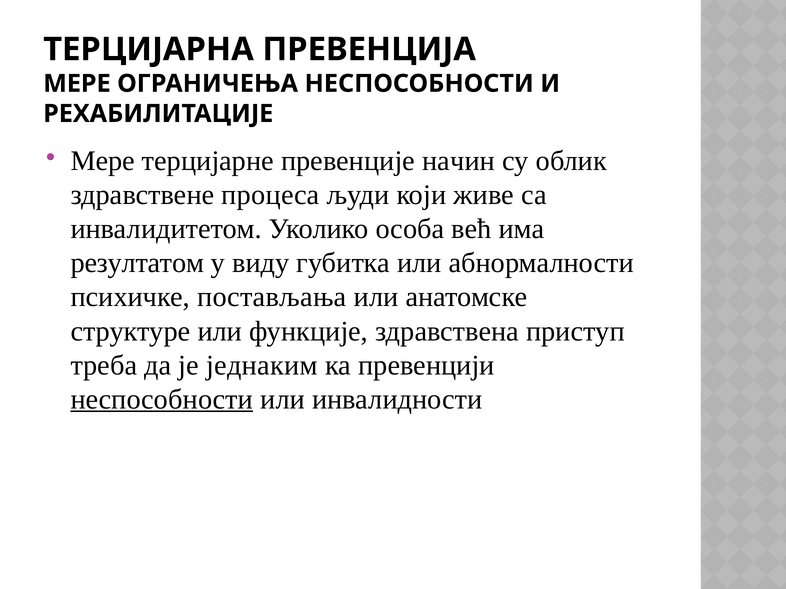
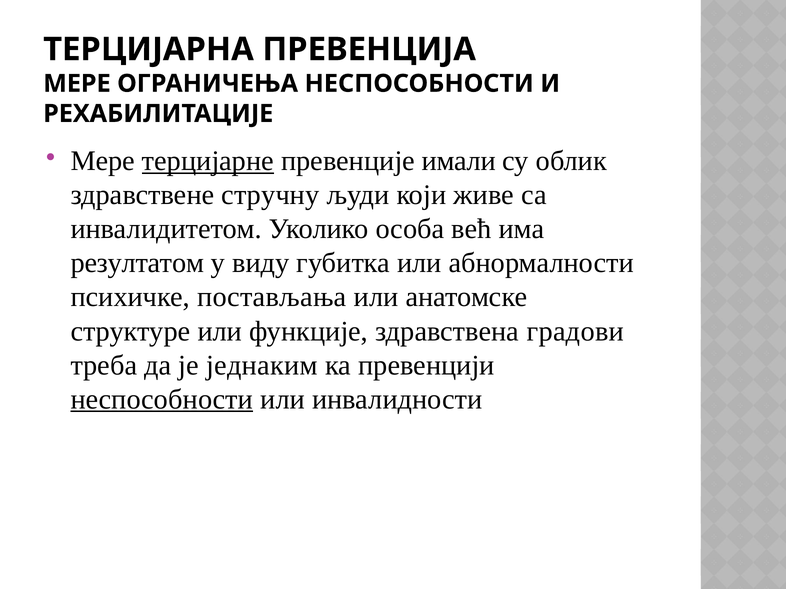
терцијарне underline: none -> present (208, 161)
начин: начин -> имали (459, 161)
процеса: процеса -> стручну (270, 195)
приступ: приступ -> градови (575, 331)
